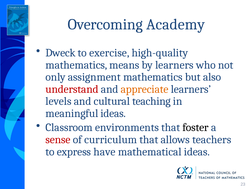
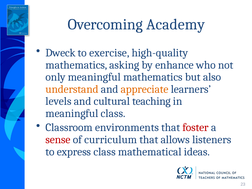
means: means -> asking (124, 65)
by learners: learners -> enhance (174, 65)
only assignment: assignment -> meaningful (94, 77)
understand colour: red -> orange (72, 89)
meaningful ideas: ideas -> class (113, 113)
foster colour: black -> red (196, 128)
teachers: teachers -> listeners (212, 140)
express have: have -> class (105, 152)
